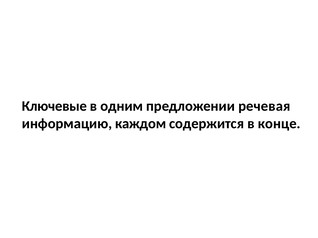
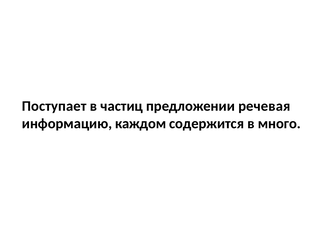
Ключевые: Ключевые -> Поступает (54, 106)
одним: одним -> частиц (122, 106)
конце: конце -> много (279, 124)
